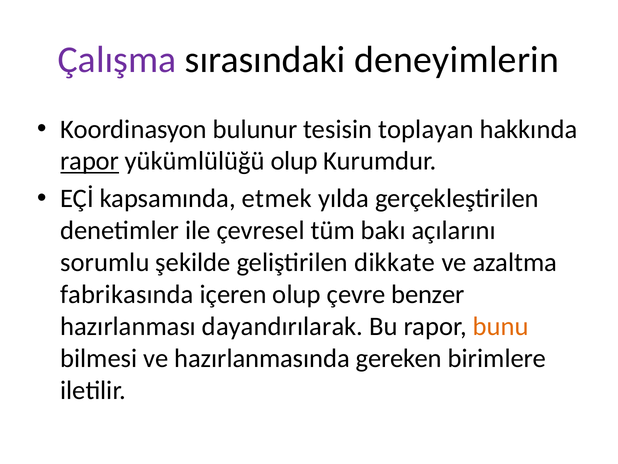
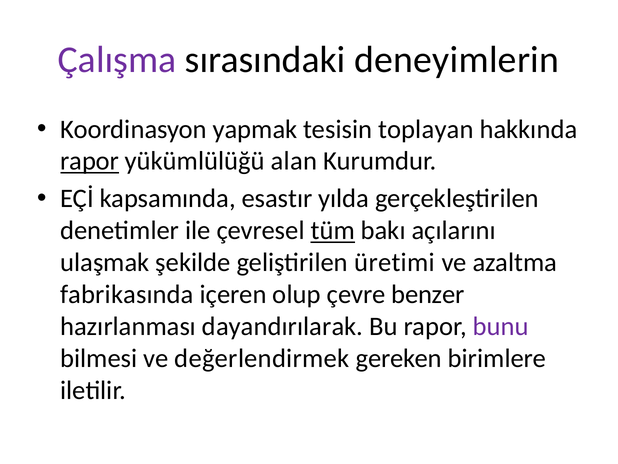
bulunur: bulunur -> yapmak (255, 129)
yükümlülüğü olup: olup -> alan (294, 161)
etmek: etmek -> esastır (277, 198)
tüm underline: none -> present (333, 230)
sorumlu: sorumlu -> ulaşmak (105, 262)
dikkate: dikkate -> üretimi (395, 262)
bunu colour: orange -> purple (501, 326)
hazırlanmasında: hazırlanmasında -> değerlendirmek (262, 358)
